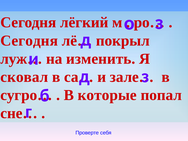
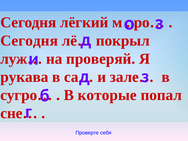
изменить: изменить -> проверяй (101, 59)
сковал: сковал -> рукава (24, 77)
